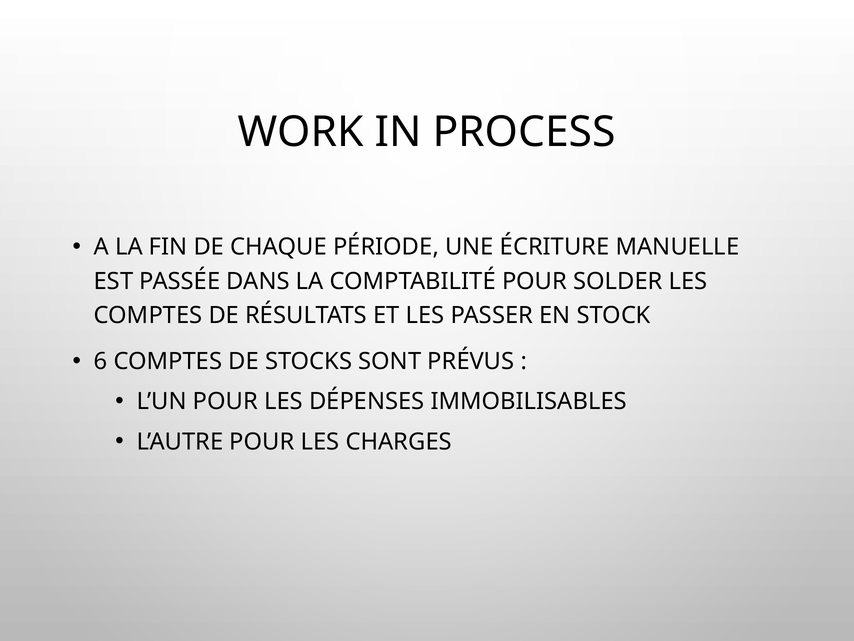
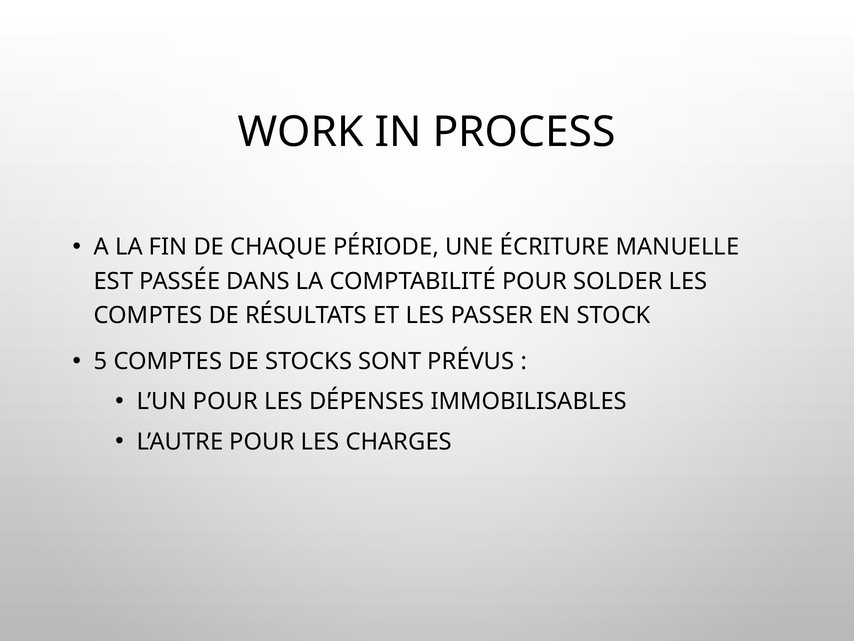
6: 6 -> 5 (101, 361)
